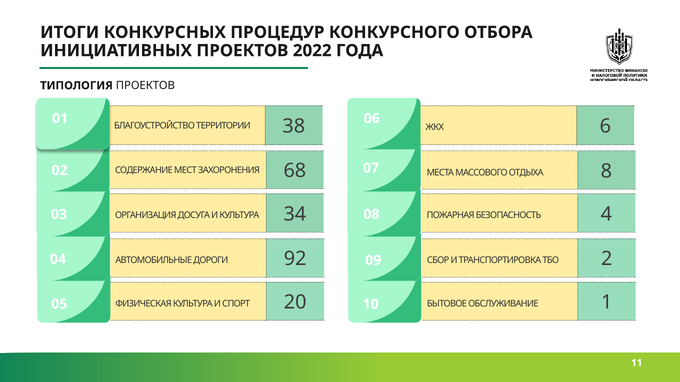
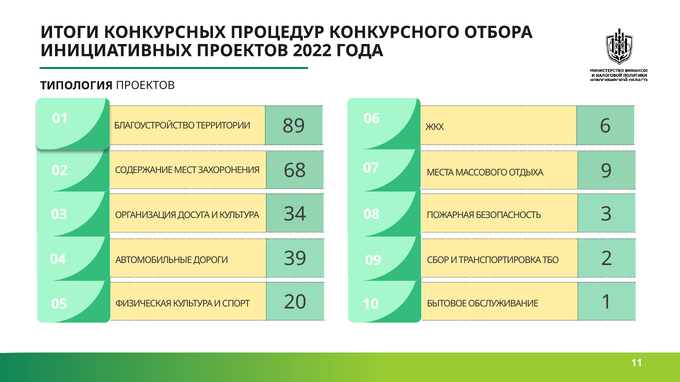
38: 38 -> 89 (294, 127)
8: 8 -> 9 (606, 171)
4: 4 -> 3 (606, 214)
92: 92 -> 39 (295, 259)
